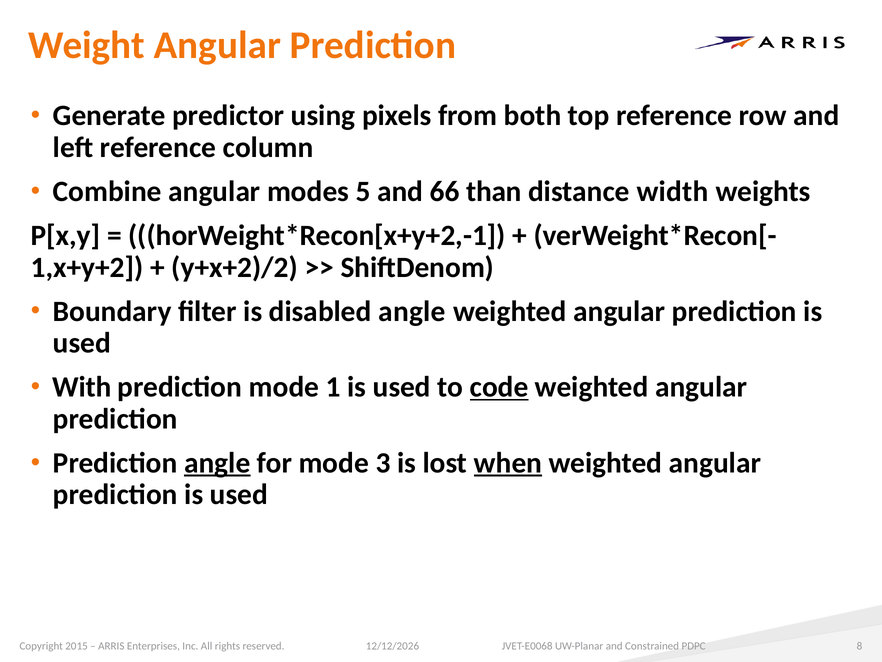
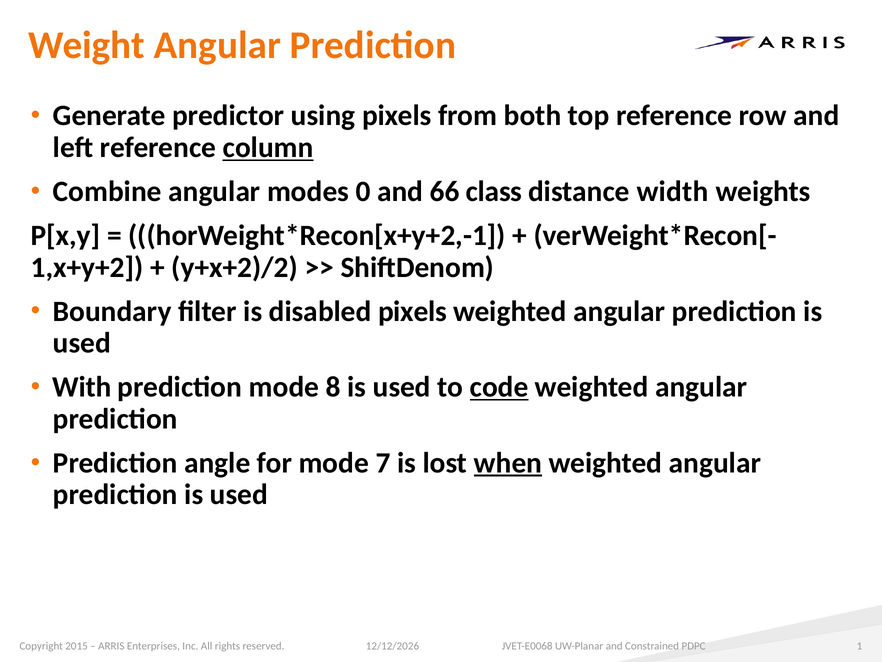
column underline: none -> present (268, 147)
5: 5 -> 0 (363, 191)
than: than -> class (494, 191)
disabled angle: angle -> pixels (412, 311)
1: 1 -> 8 (333, 387)
angle underline: present -> none (217, 463)
3: 3 -> 7 (383, 463)
8: 8 -> 1 (859, 646)
